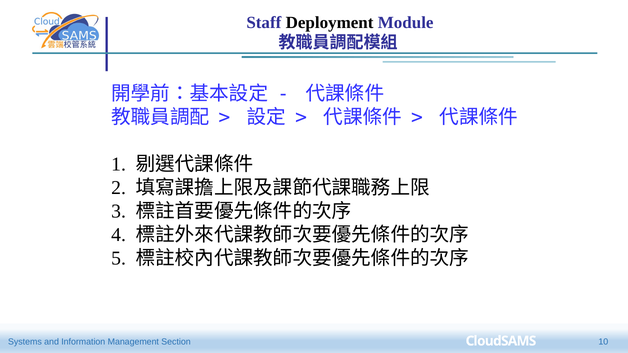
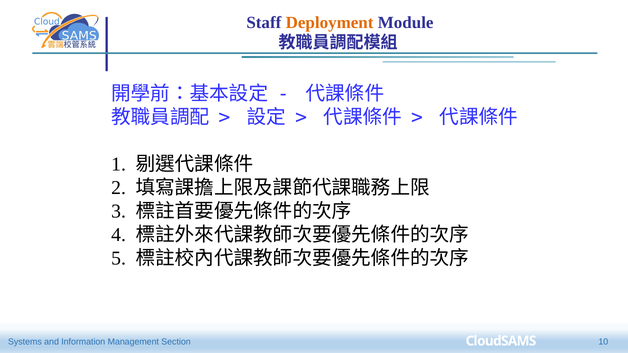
Deployment colour: black -> orange (330, 23)
